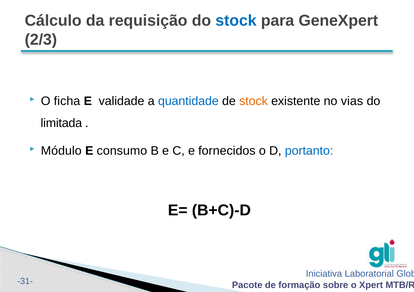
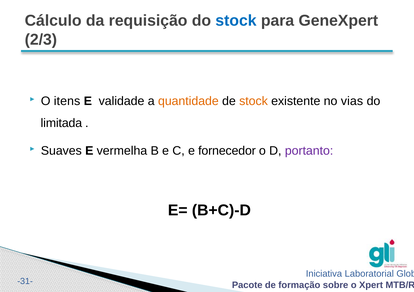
ficha: ficha -> itens (67, 101)
quantidade colour: blue -> orange (188, 101)
Módulo: Módulo -> Suaves (61, 151)
consumo: consumo -> vermelha (122, 151)
fornecidos: fornecidos -> fornecedor (227, 151)
portanto colour: blue -> purple (309, 151)
